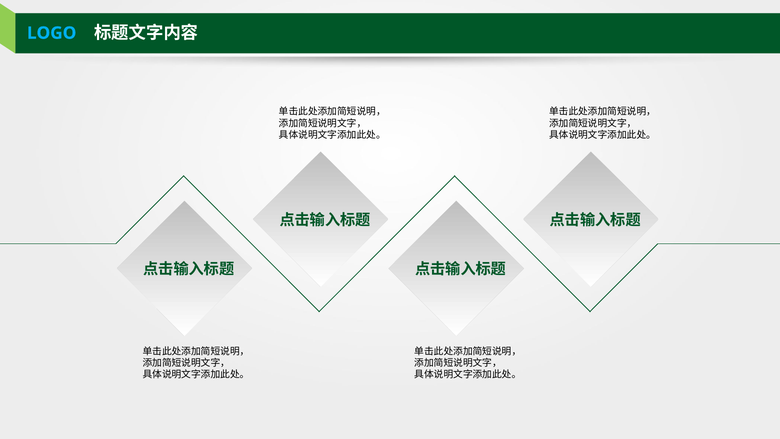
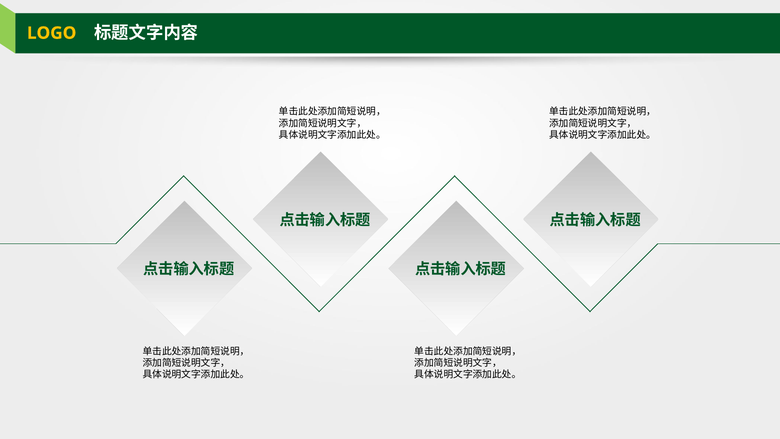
LOGO colour: light blue -> yellow (52, 33)
